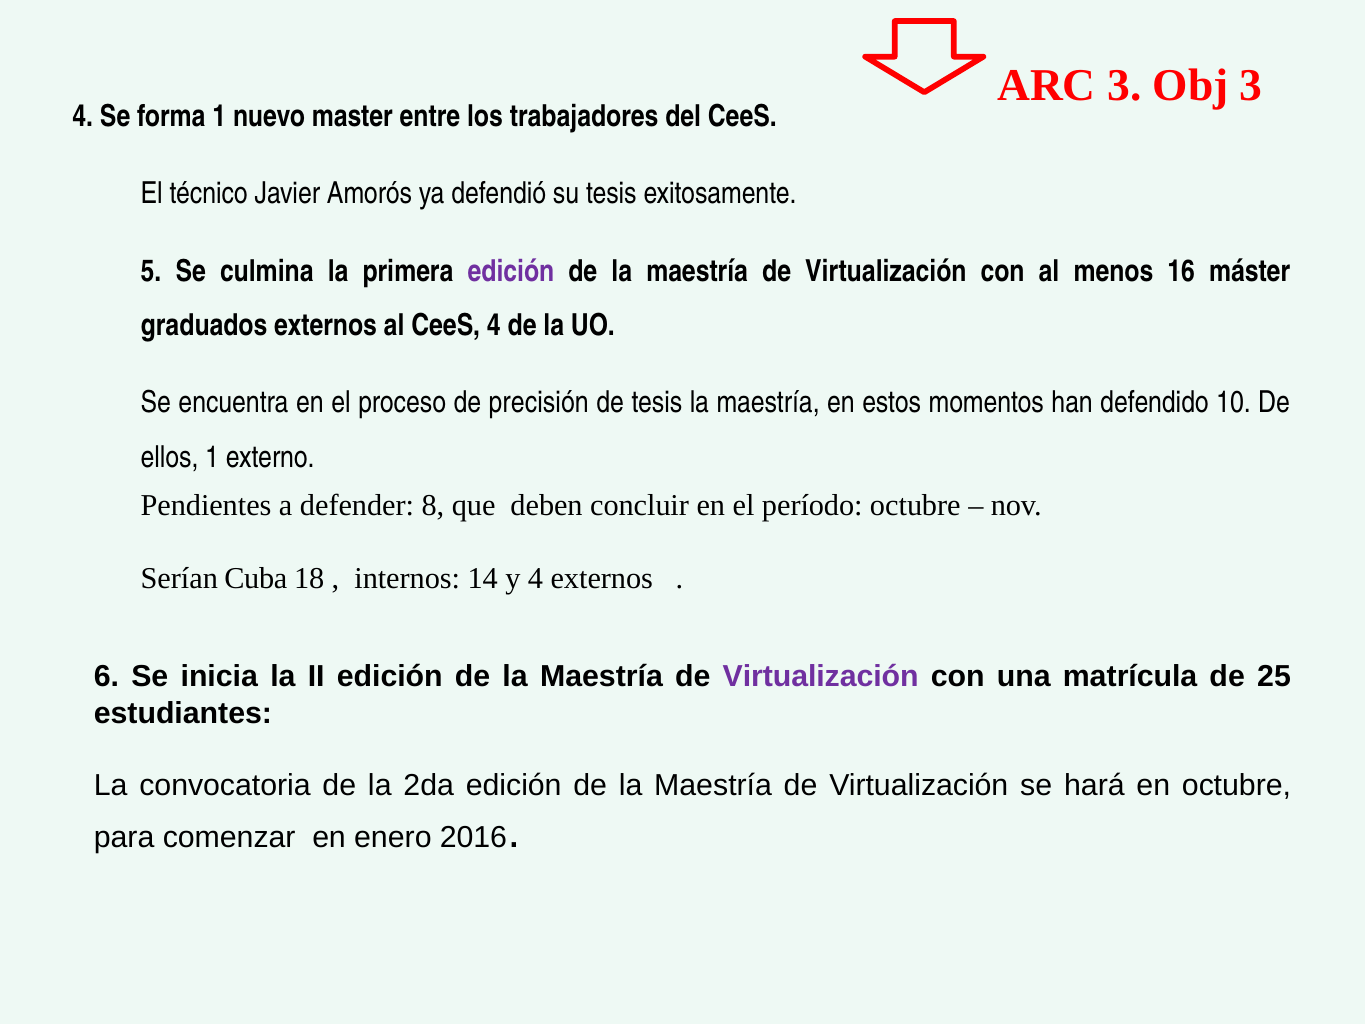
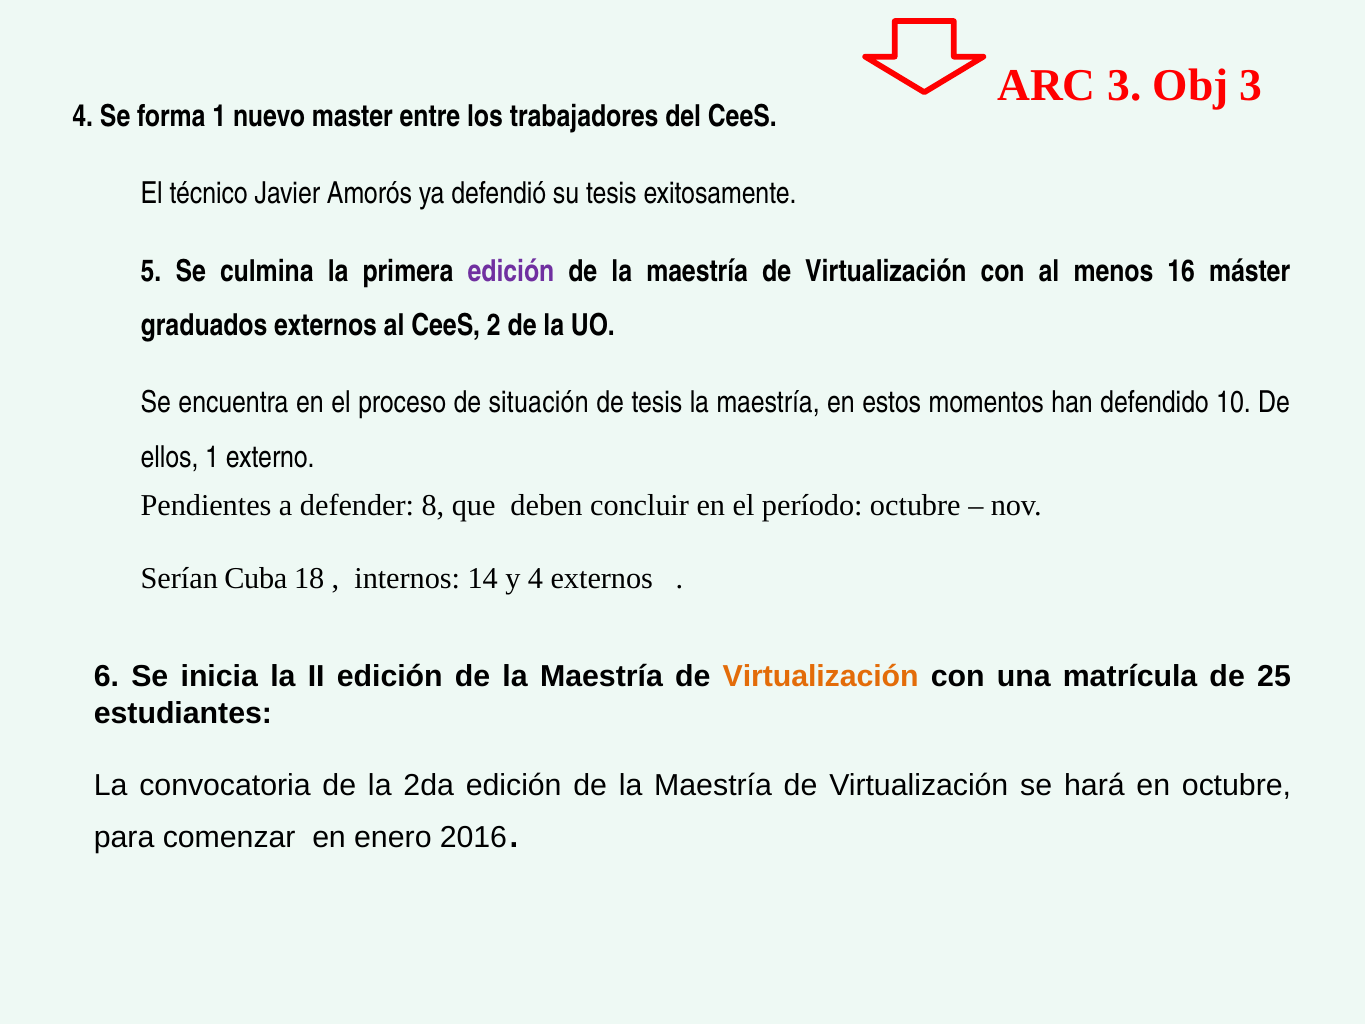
CeeS 4: 4 -> 2 (494, 325)
precisión: precisión -> situación (539, 403)
Virtualización colour: purple -> orange (821, 677)
